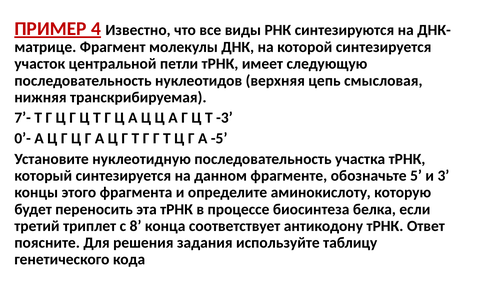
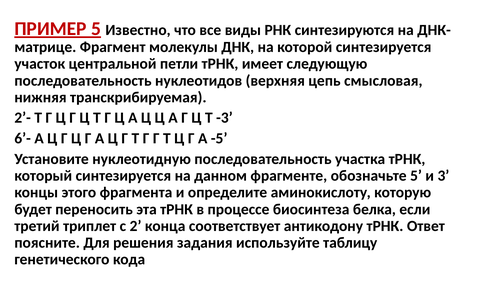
ПРИМЕР 4: 4 -> 5 (96, 29)
7’-: 7’- -> 2’- (23, 118)
0’-: 0’- -> 6’- (23, 138)
8: 8 -> 2 (136, 226)
